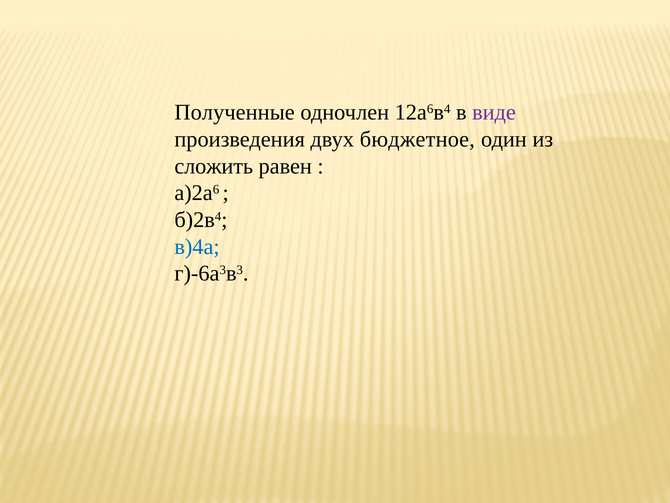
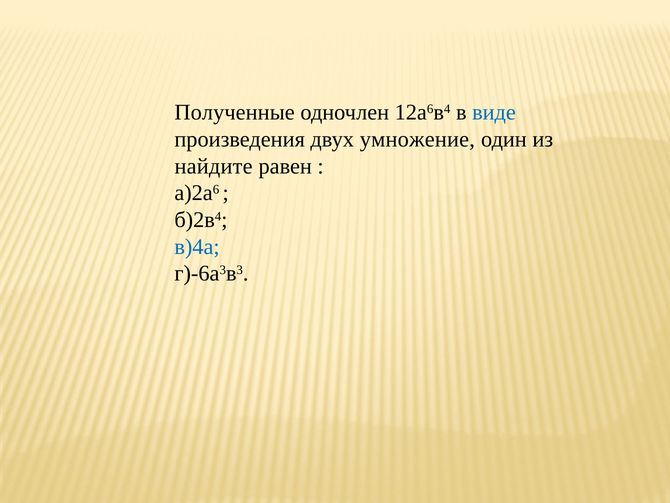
виде colour: purple -> blue (494, 112)
бюджетное: бюджетное -> умножение (417, 139)
сложить: сложить -> найдите (214, 166)
